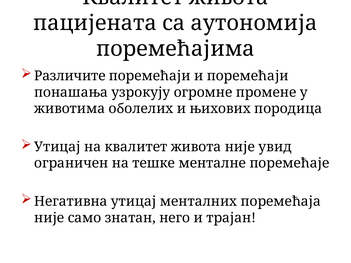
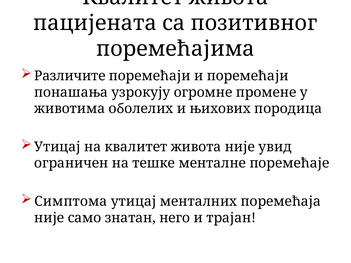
аутономија: аутономија -> позитивног (254, 23)
Негативна: Негативна -> Симптома (71, 202)
